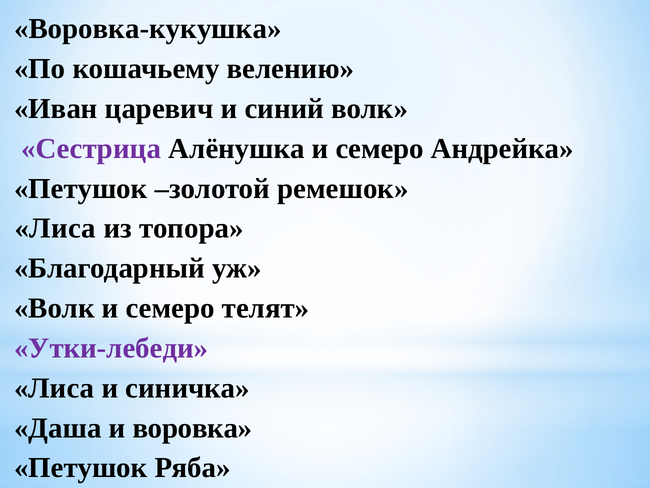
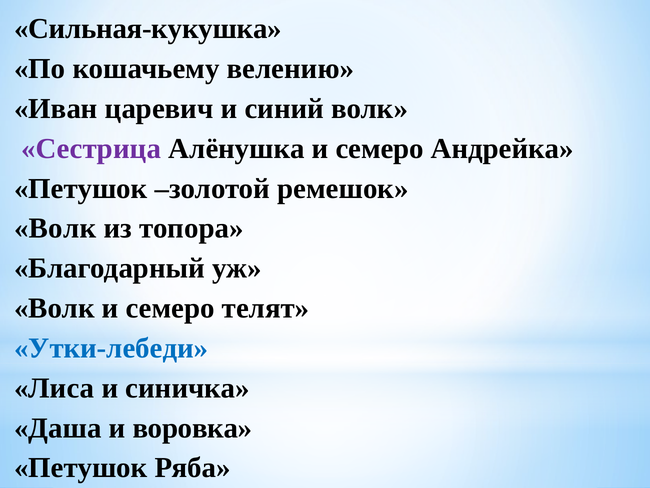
Воровка-кукушка: Воровка-кукушка -> Сильная-кукушка (148, 29)
Лиса: Лиса -> Волк (55, 228)
Утки-лебеди colour: purple -> blue (111, 348)
